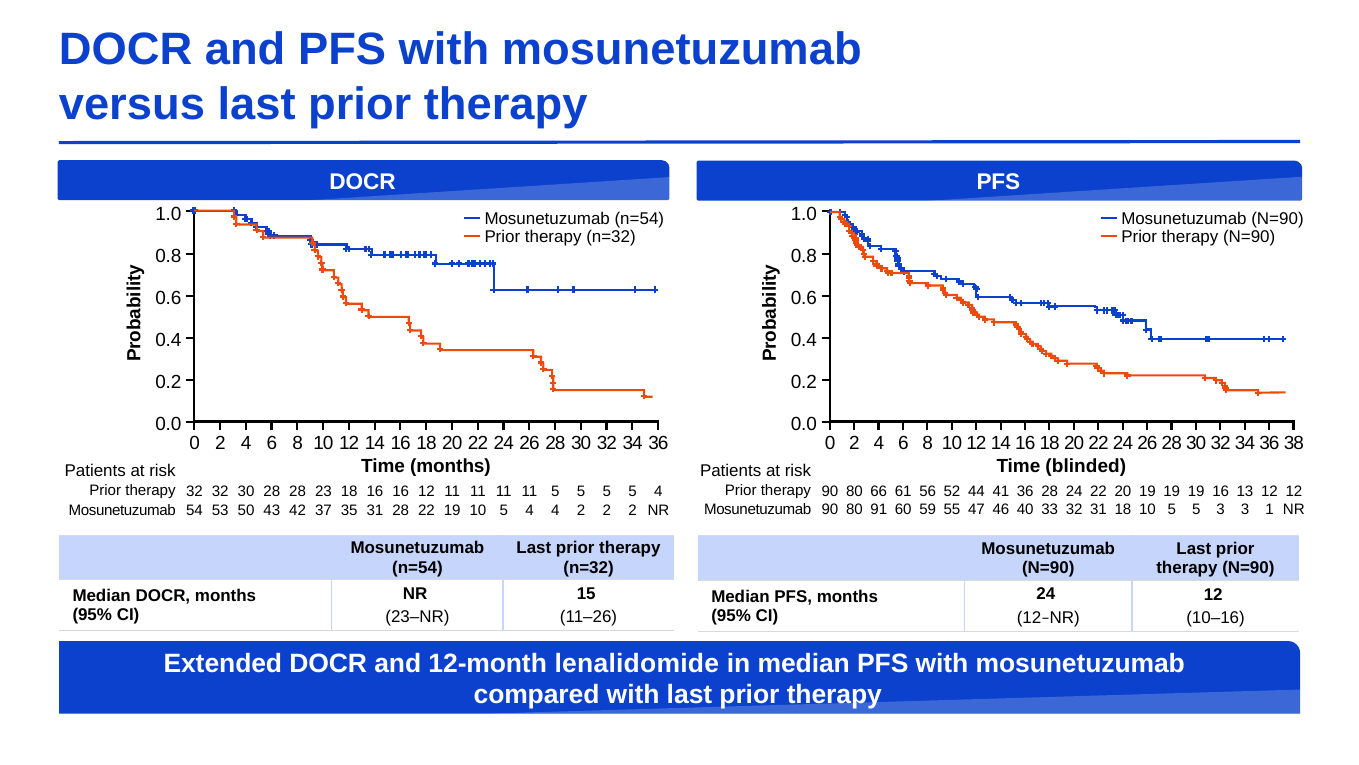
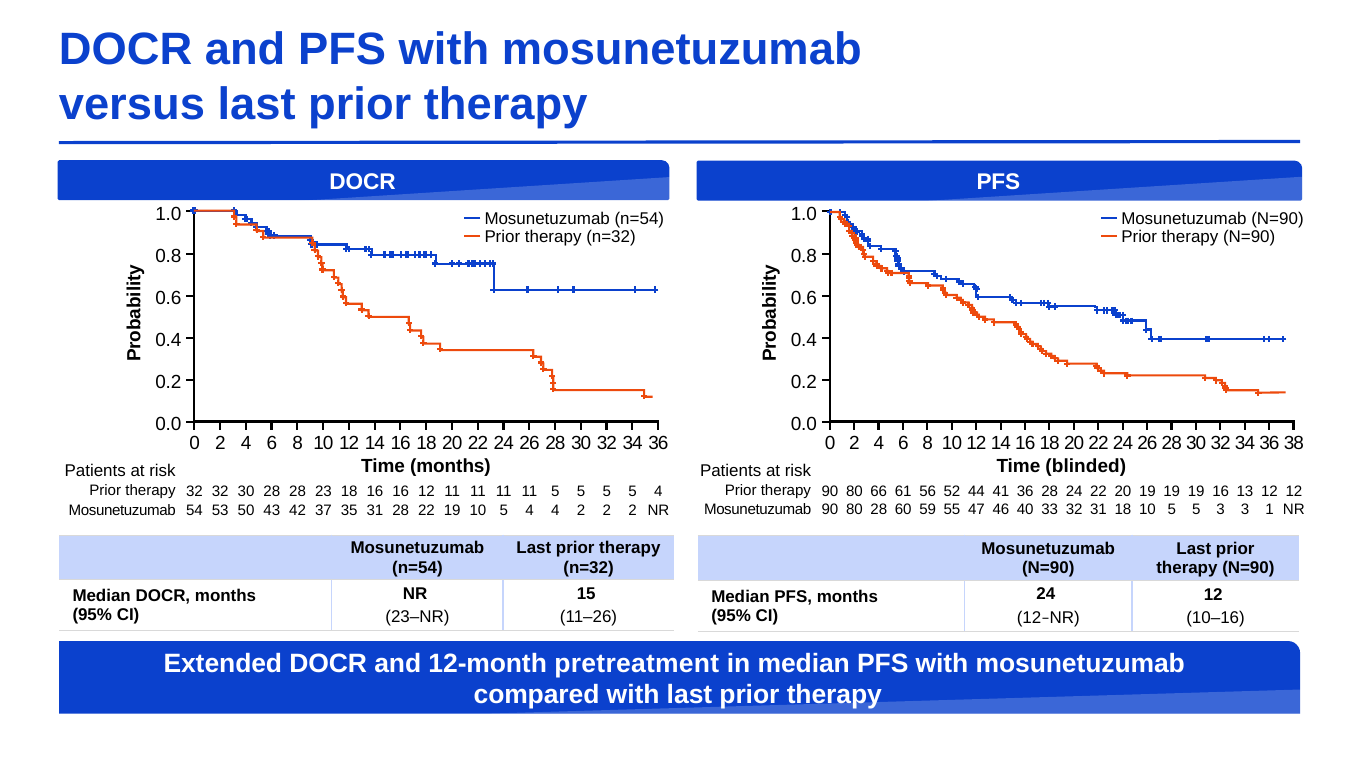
80 91: 91 -> 28 (879, 510)
lenalidomide: lenalidomide -> pretreatment (637, 663)
